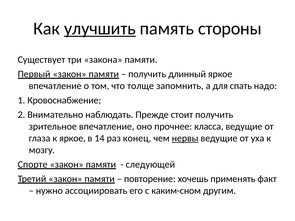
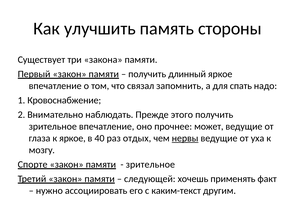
улучшить underline: present -> none (100, 29)
толще: толще -> связал (141, 86)
стоит: стоит -> этого (182, 115)
класса: класса -> может (209, 127)
14: 14 -> 40 (99, 138)
конец: конец -> отдых (137, 138)
следующей: следующей -> зрительное (150, 165)
повторение: повторение -> следующей (150, 179)
каким-сном: каким-сном -> каким-текст (176, 191)
